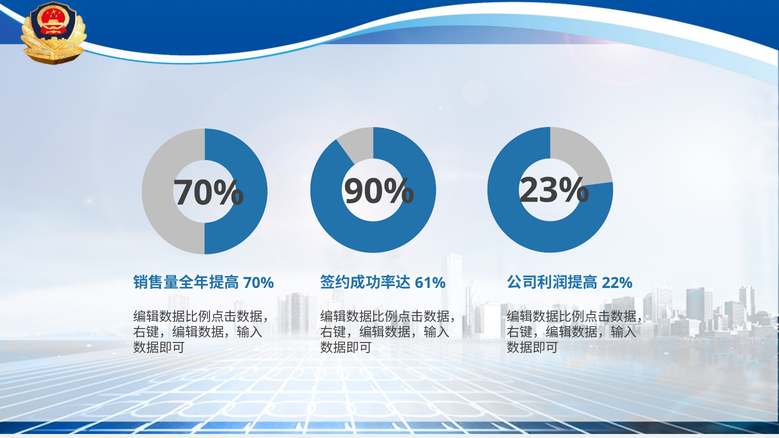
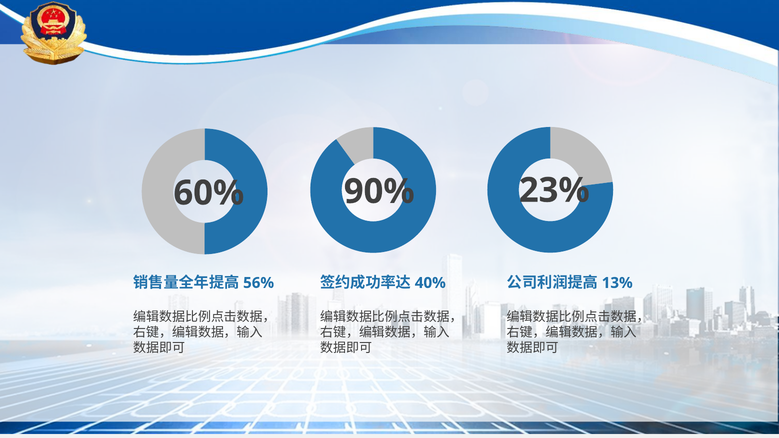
70%: 70% -> 60% (209, 193)
70%: 70% -> 56% (259, 283)
61%: 61% -> 40% (430, 283)
22%: 22% -> 13% (617, 283)
